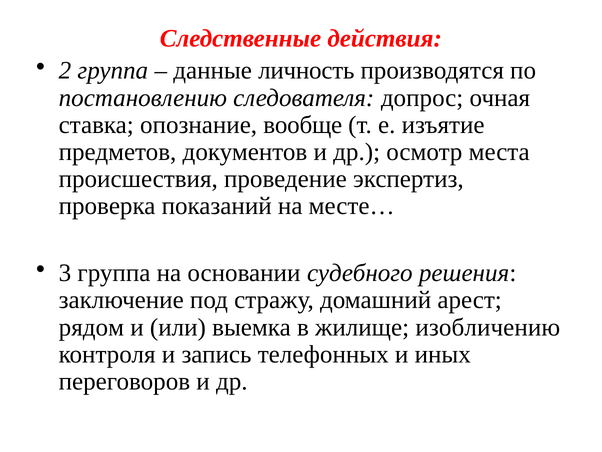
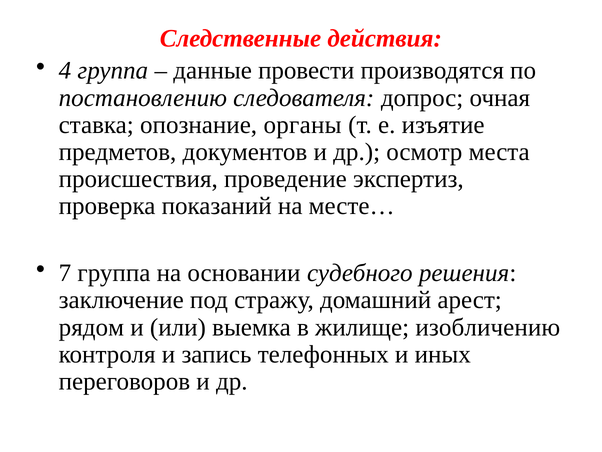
2: 2 -> 4 (65, 71)
личность: личность -> провести (306, 71)
вообще: вообще -> органы (303, 125)
3: 3 -> 7 (65, 273)
